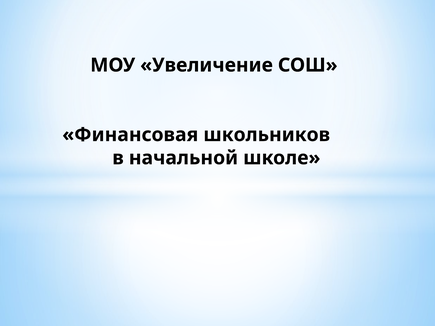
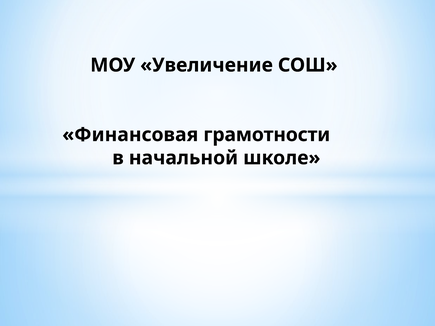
школьников: школьников -> грамотности (267, 135)
